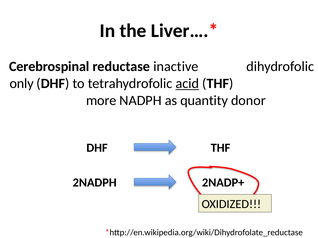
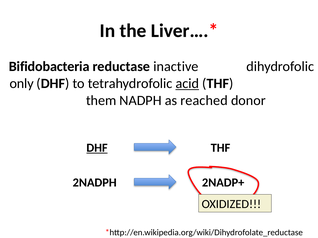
Cerebrospinal: Cerebrospinal -> Bifidobacteria (49, 67)
more: more -> them (101, 101)
quantity: quantity -> reached (204, 101)
DHF underline: none -> present (97, 148)
